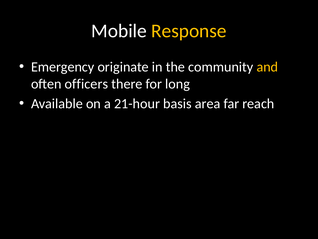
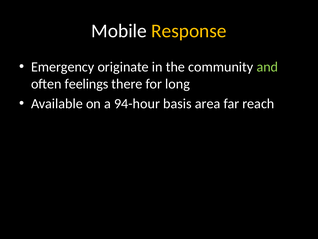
and colour: yellow -> light green (267, 67)
officers: officers -> feelings (87, 84)
21-hour: 21-hour -> 94-hour (137, 103)
